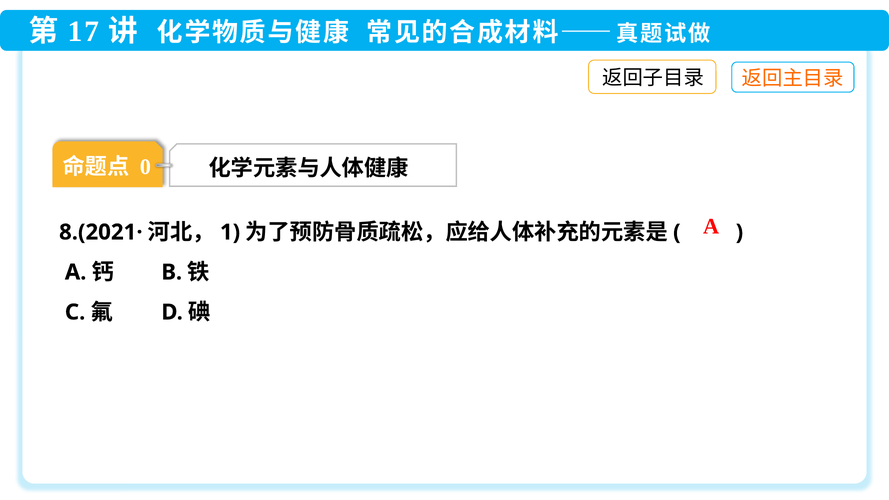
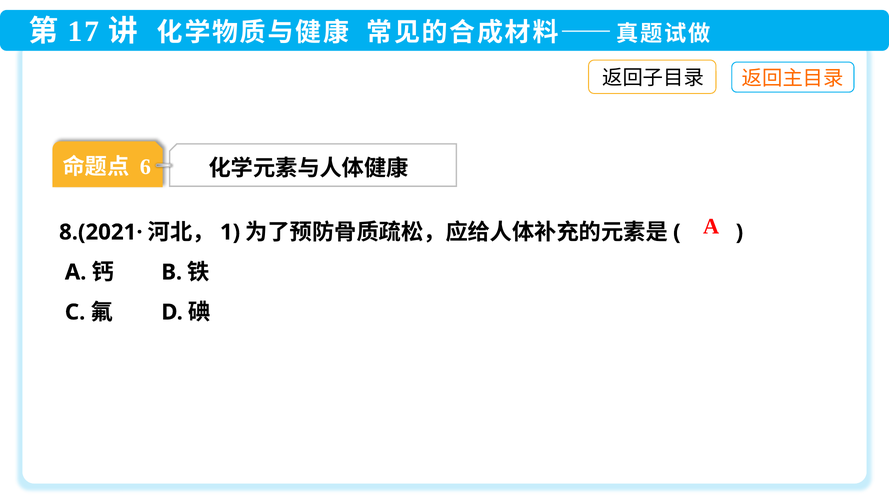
0: 0 -> 6 (145, 167)
